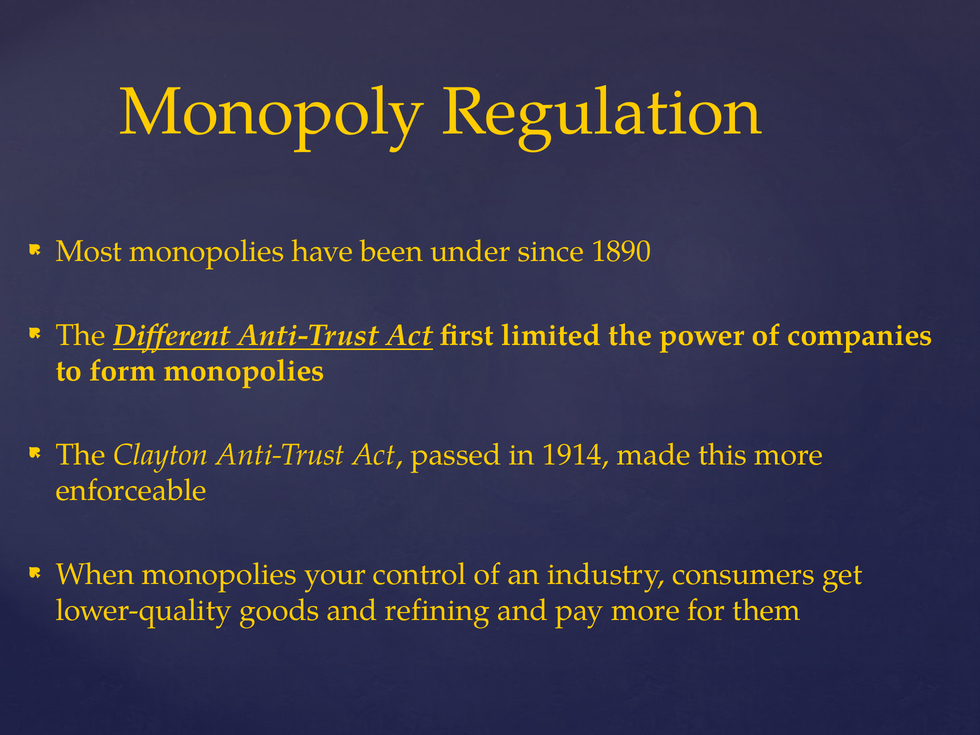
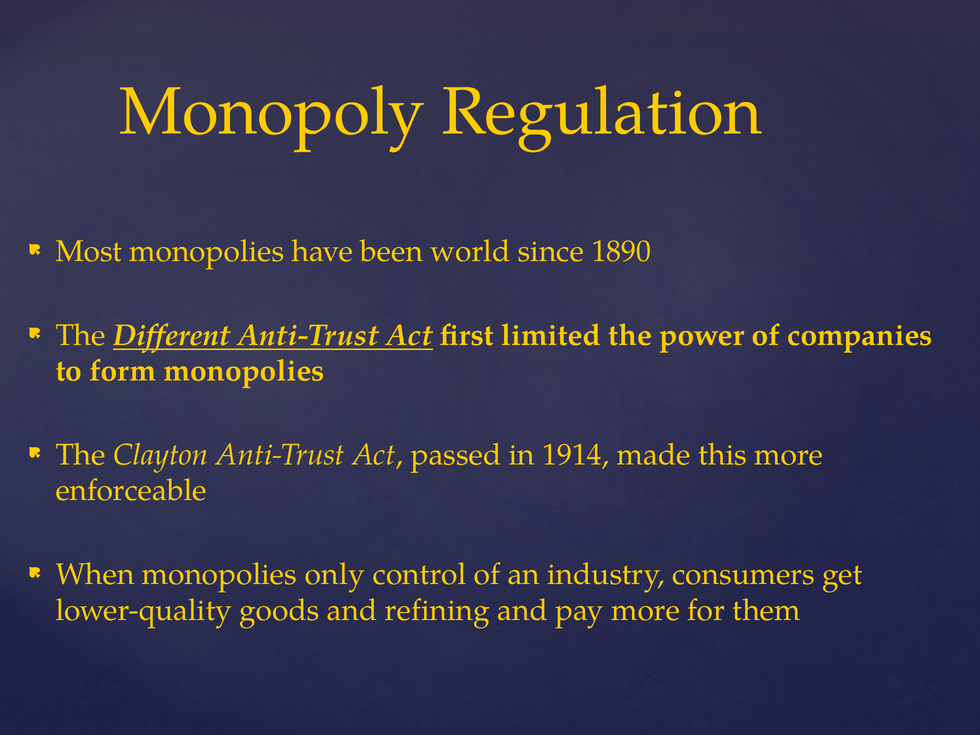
under: under -> world (470, 251)
your: your -> only (335, 574)
